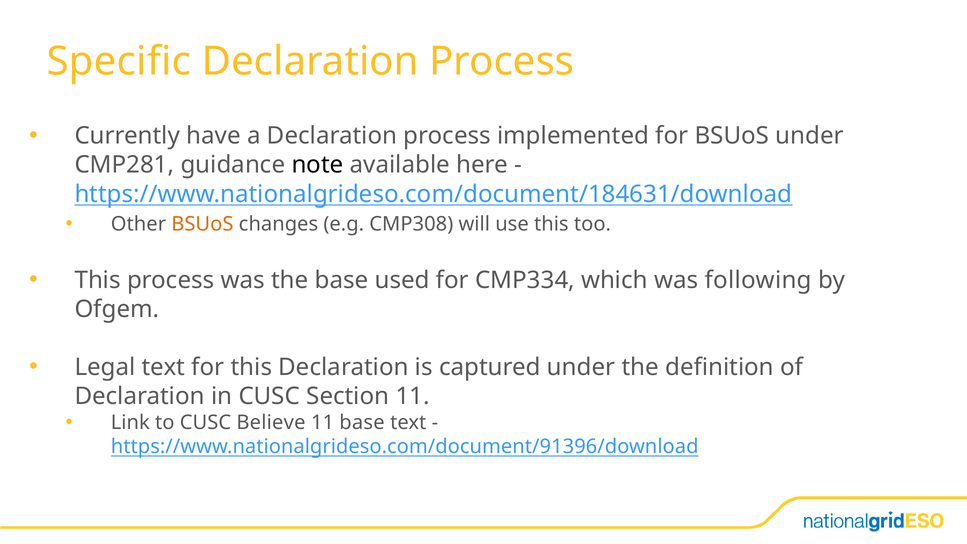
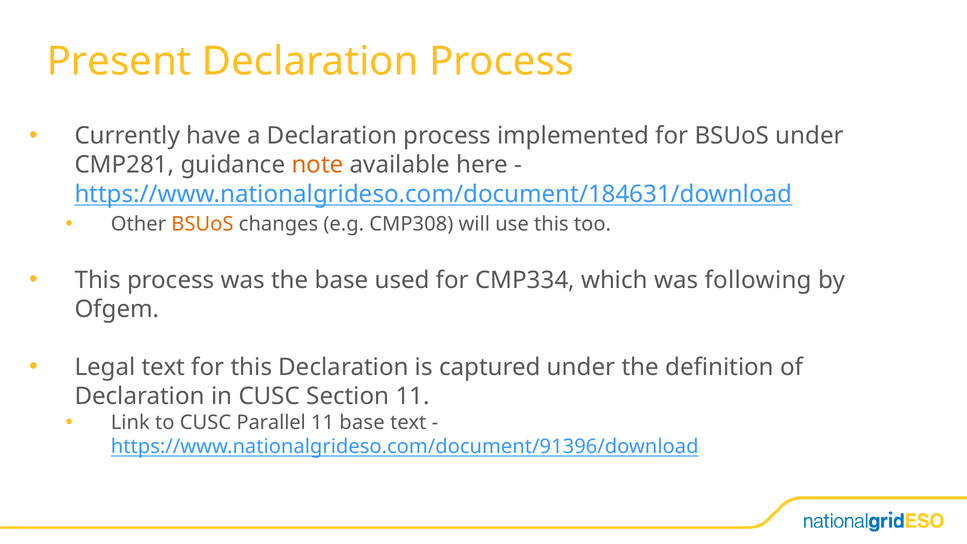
Specific: Specific -> Present (119, 62)
note colour: black -> orange (318, 165)
Believe: Believe -> Parallel (271, 423)
